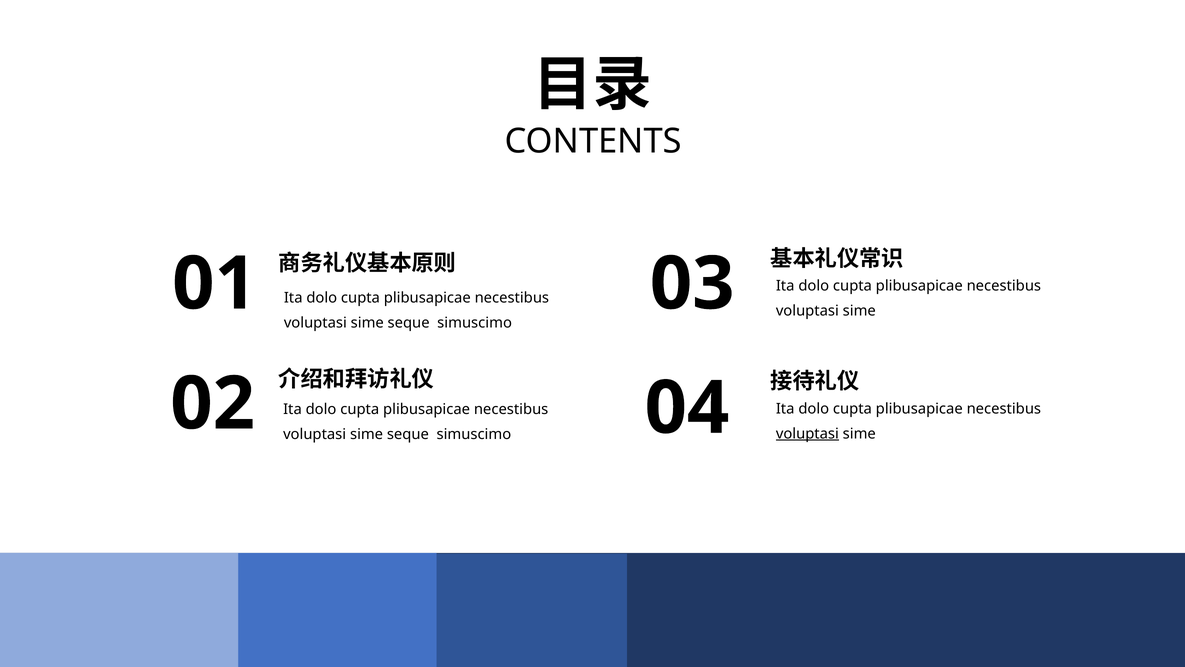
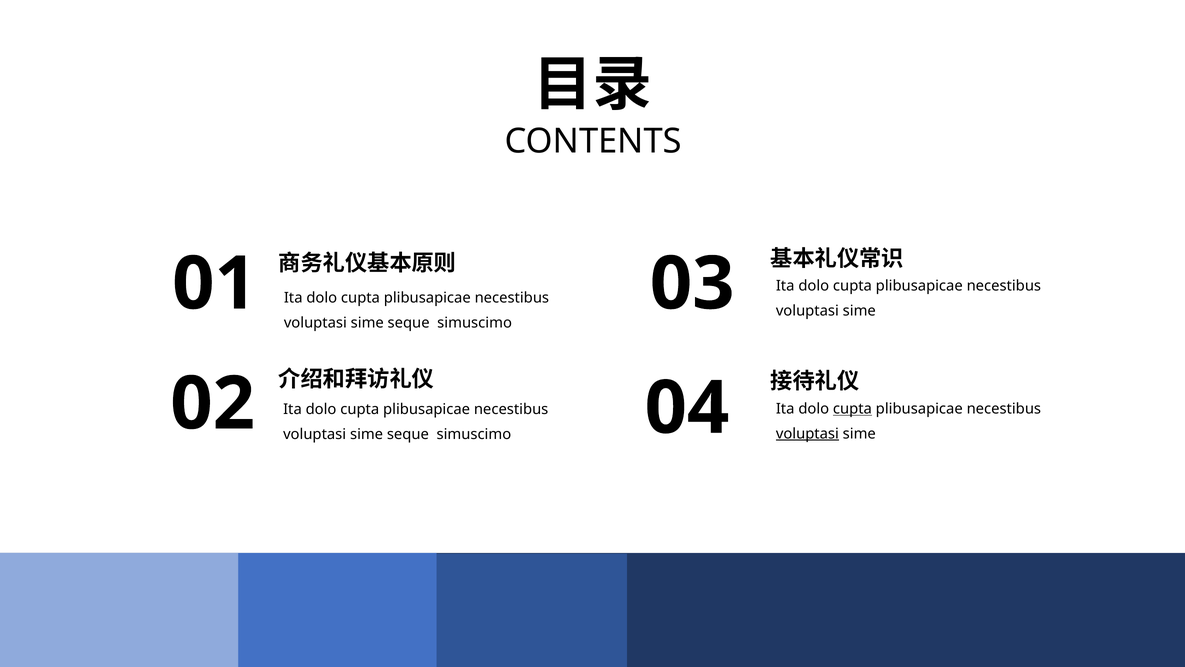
cupta underline: none -> present (852, 409)
